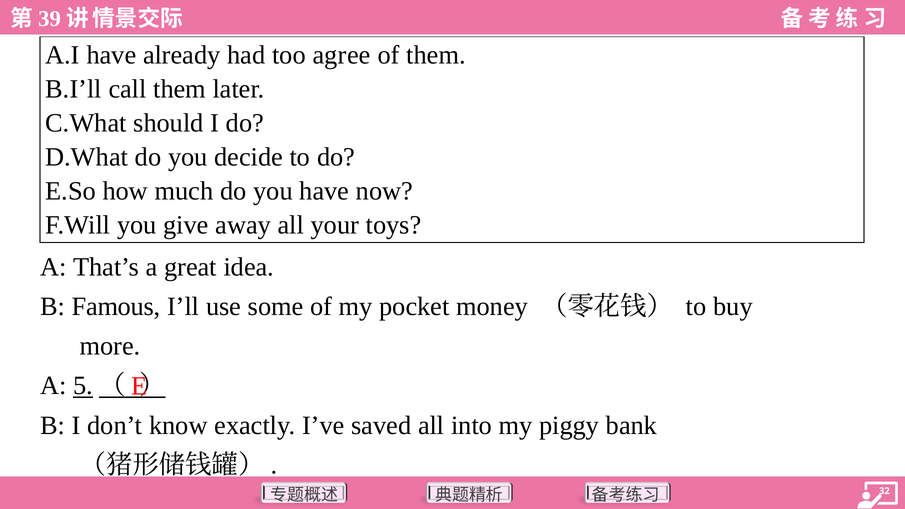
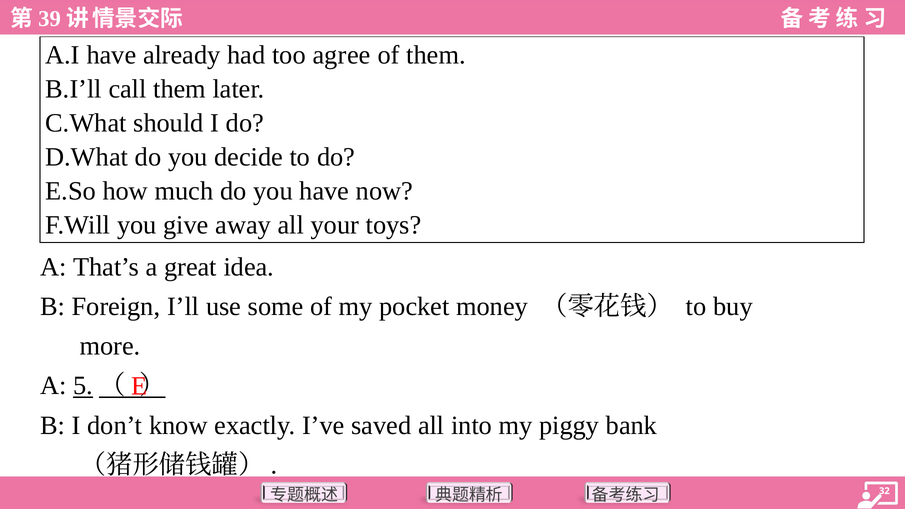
Famous: Famous -> Foreign (116, 307)
